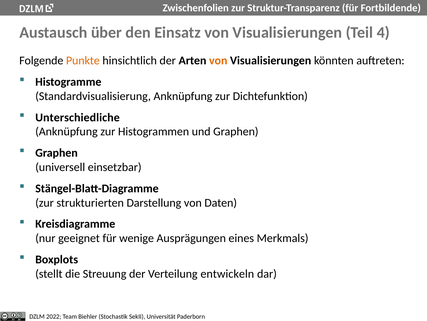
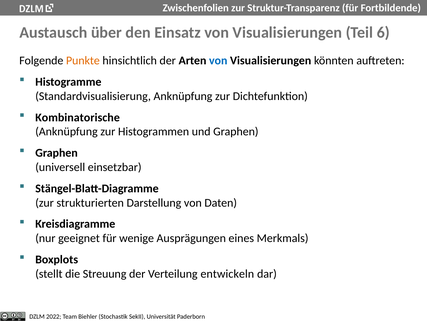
4: 4 -> 6 (383, 32)
von colour: orange -> blue (218, 60)
Unterschiedliche: Unterschiedliche -> Kombinatorische (78, 117)
